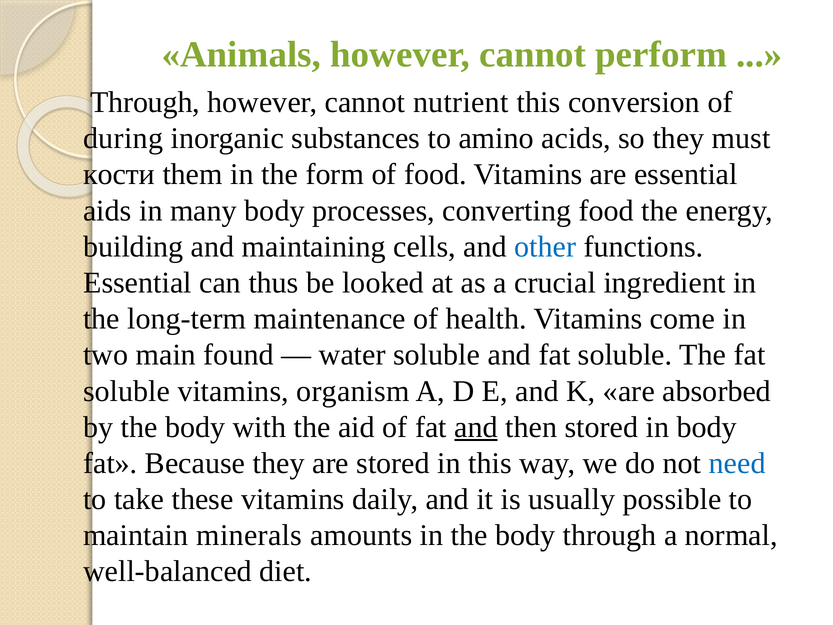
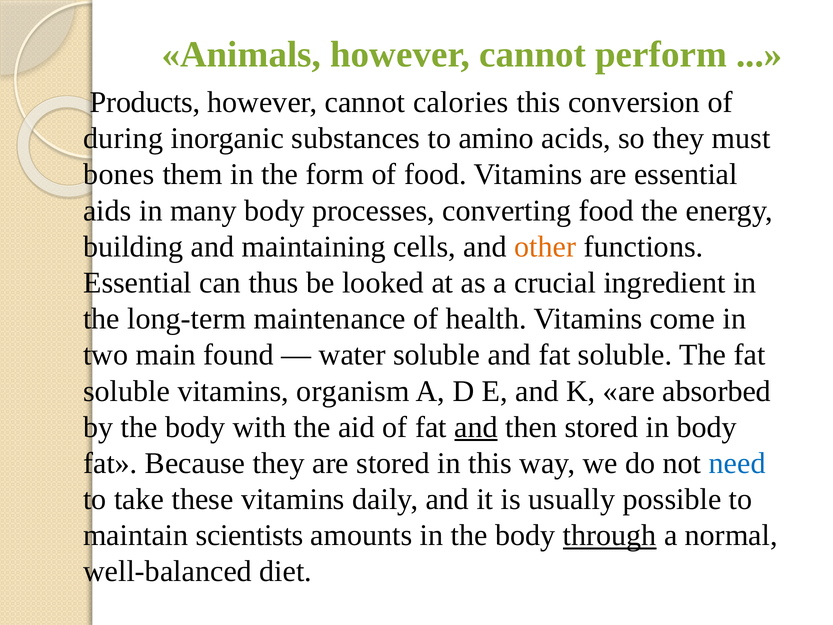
Through: Through -> Products (145, 102)
nutrient: nutrient -> calories (461, 102)
кости: кости -> bones (119, 174)
other colour: blue -> orange (545, 247)
minerals: minerals -> scientists (250, 535)
through underline: none -> present (610, 535)
